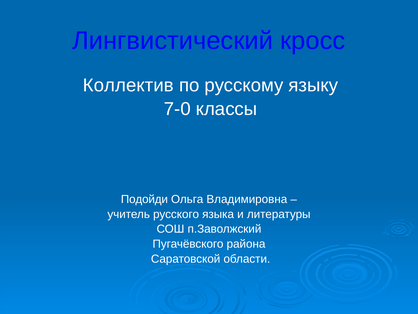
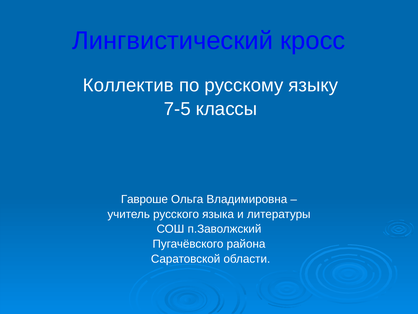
7-0: 7-0 -> 7-5 (177, 109)
Подойди: Подойди -> Гавроше (144, 199)
